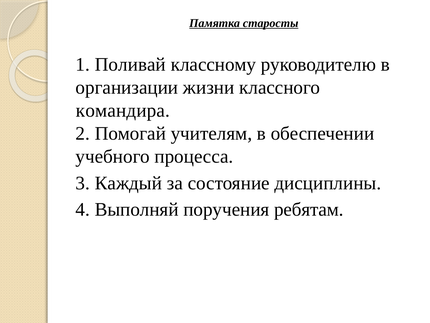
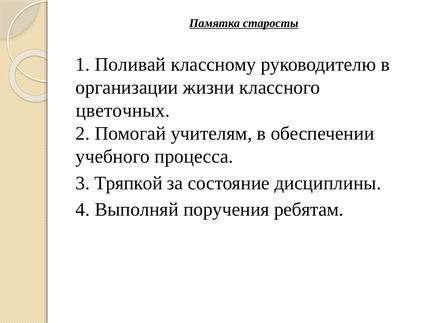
командира: командира -> цветочных (123, 110)
Каждый: Каждый -> Тряпкой (129, 183)
